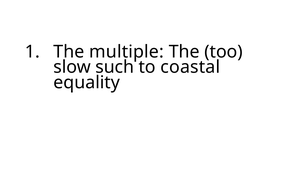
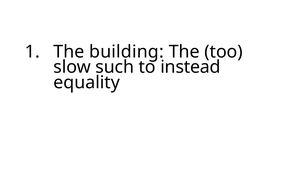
multiple: multiple -> building (126, 52)
coastal: coastal -> instead (190, 67)
